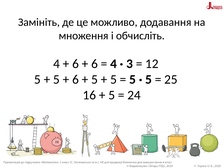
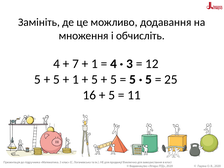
6: 6 -> 7 (76, 64)
6: 6 -> 1 (95, 64)
6: 6 -> 1 (75, 79)
24: 24 -> 11 (134, 95)
